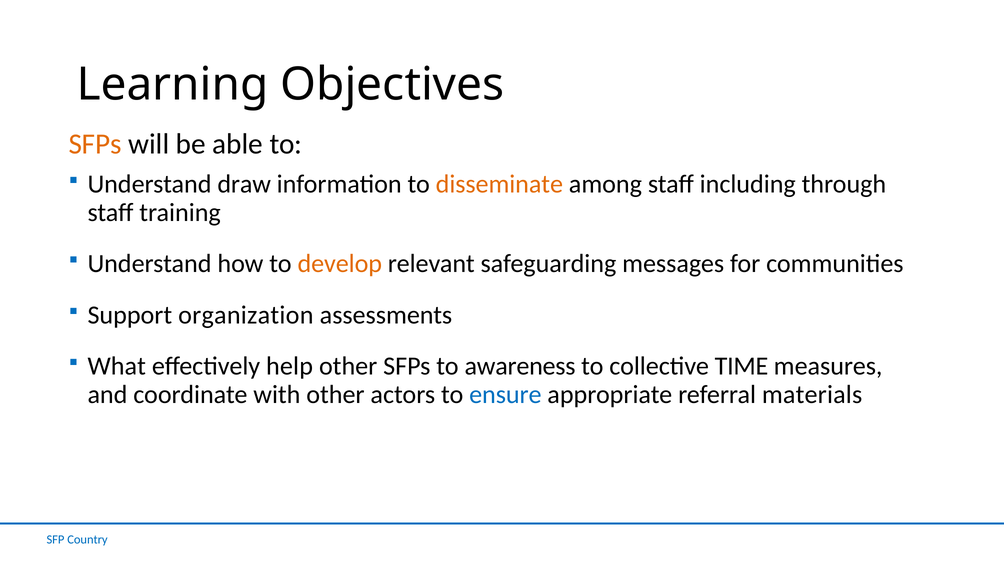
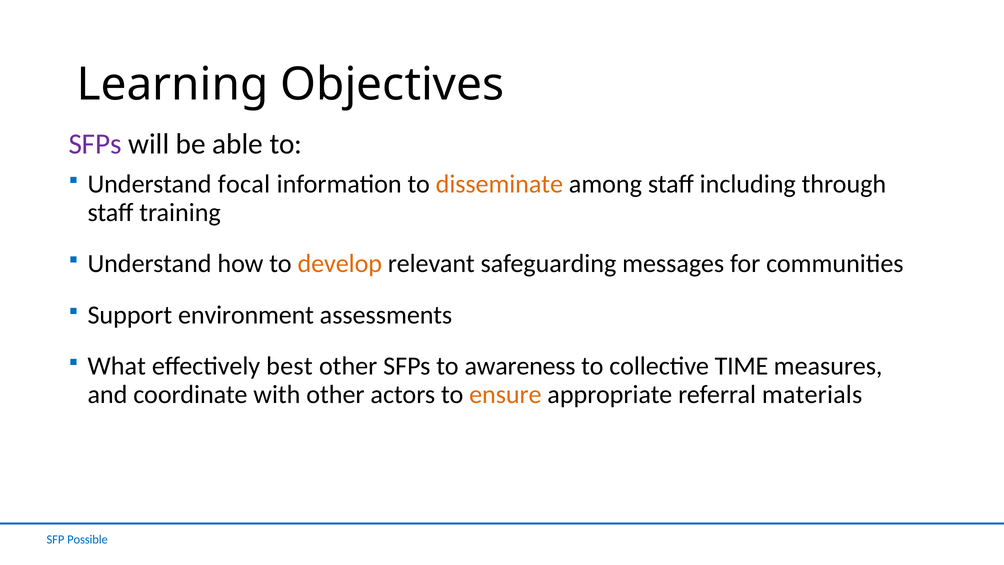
SFPs colour: orange -> purple (95, 144)
draw: draw -> focal (244, 184)
organization: organization -> environment (246, 315)
help: help -> best (289, 366)
ensure colour: blue -> orange (505, 394)
Country: Country -> Possible (88, 539)
